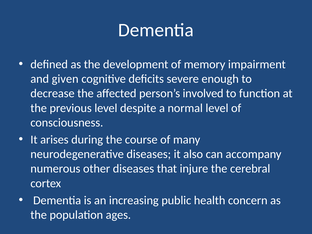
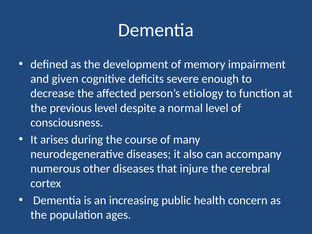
involved: involved -> etiology (203, 93)
